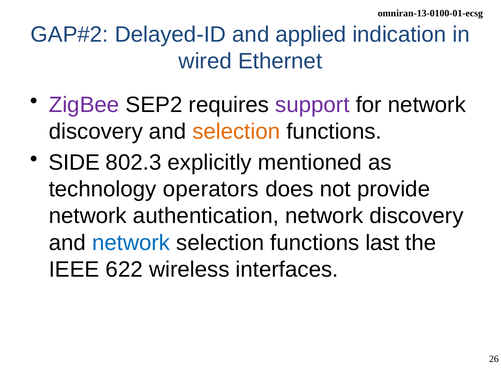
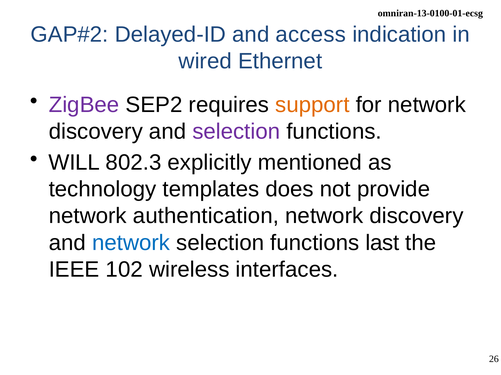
applied: applied -> access (311, 35)
support colour: purple -> orange (312, 105)
selection colour: orange -> purple (236, 132)
SIDE: SIDE -> WILL (74, 163)
operators: operators -> templates (211, 190)
622: 622 -> 102 (124, 270)
